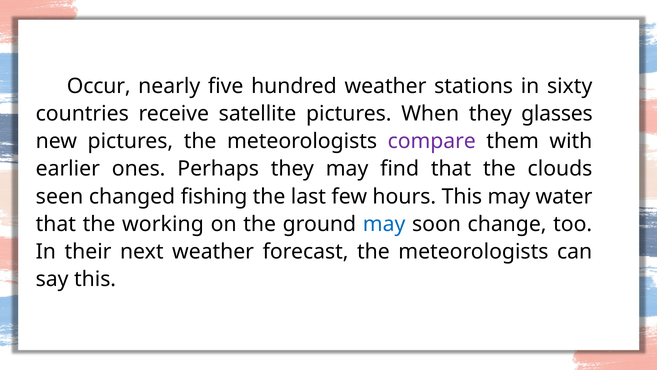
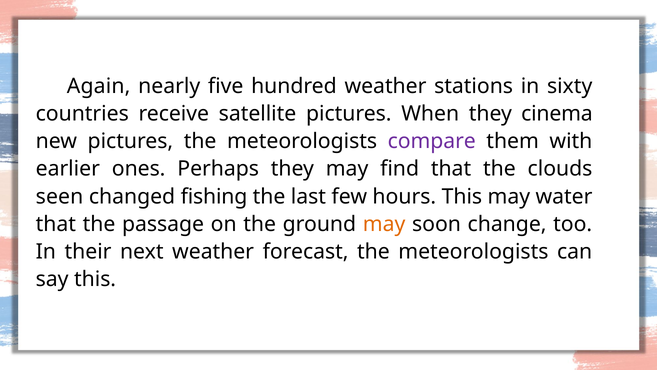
Occur: Occur -> Again (99, 86)
glasses: glasses -> cinema (557, 114)
working: working -> passage (163, 224)
may colour: blue -> orange (384, 224)
